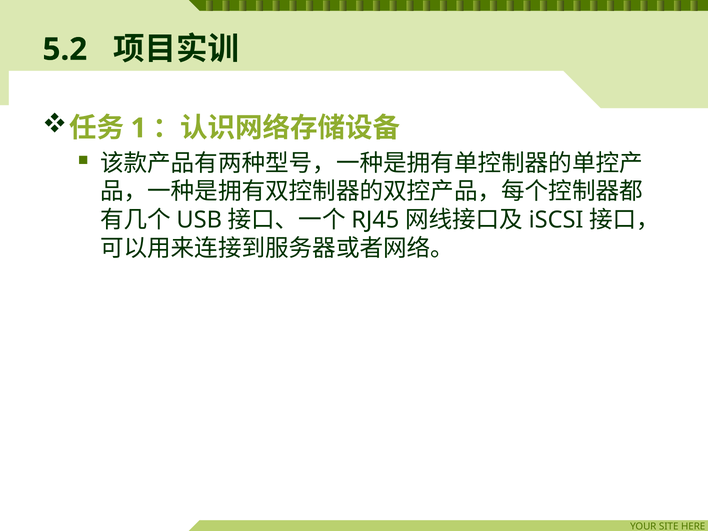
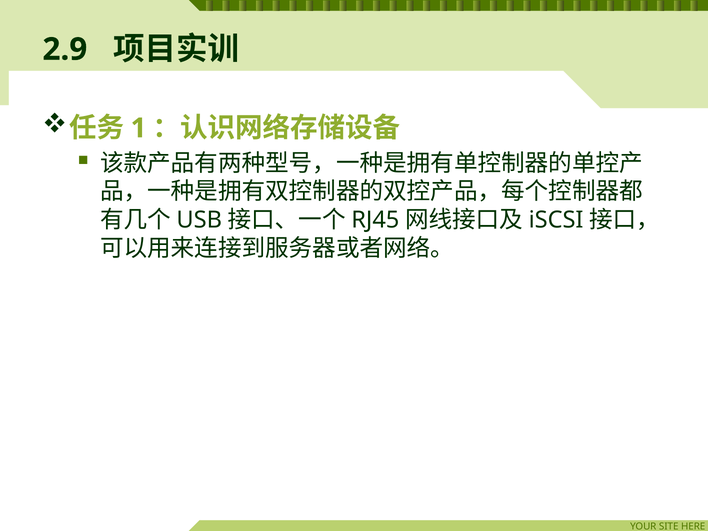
5.2: 5.2 -> 2.9 (65, 49)
